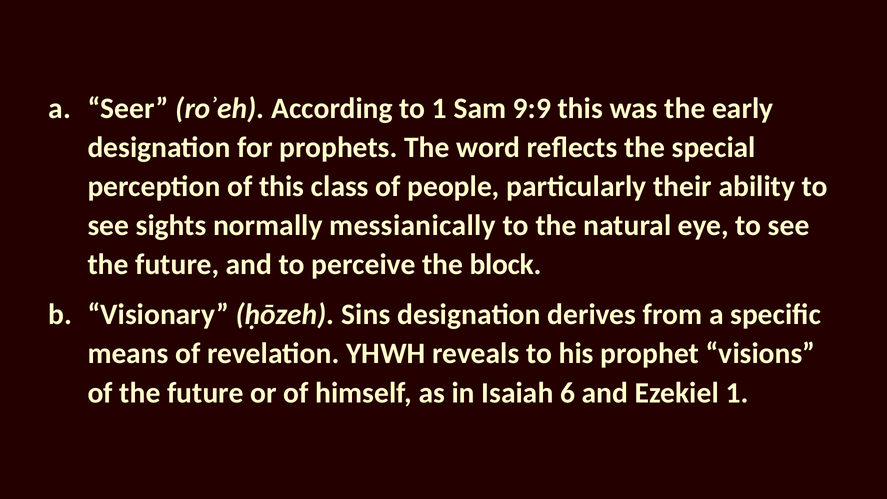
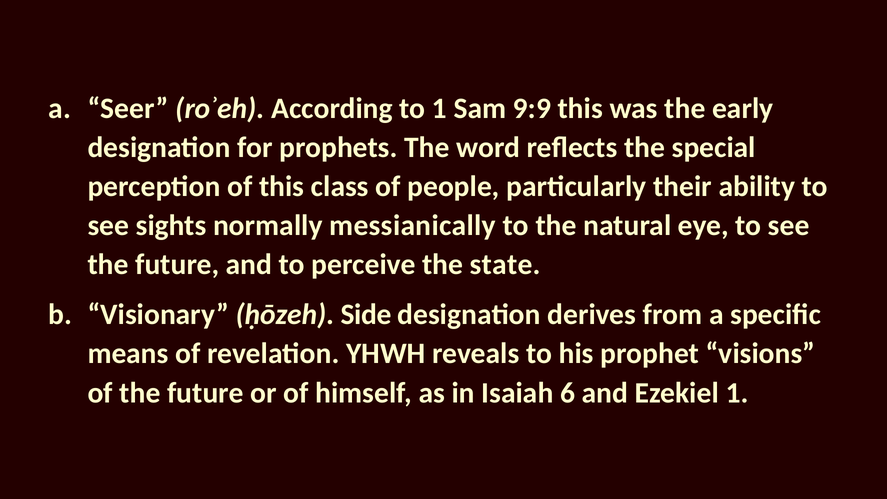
block: block -> state (505, 265)
Sins: Sins -> Side (366, 315)
